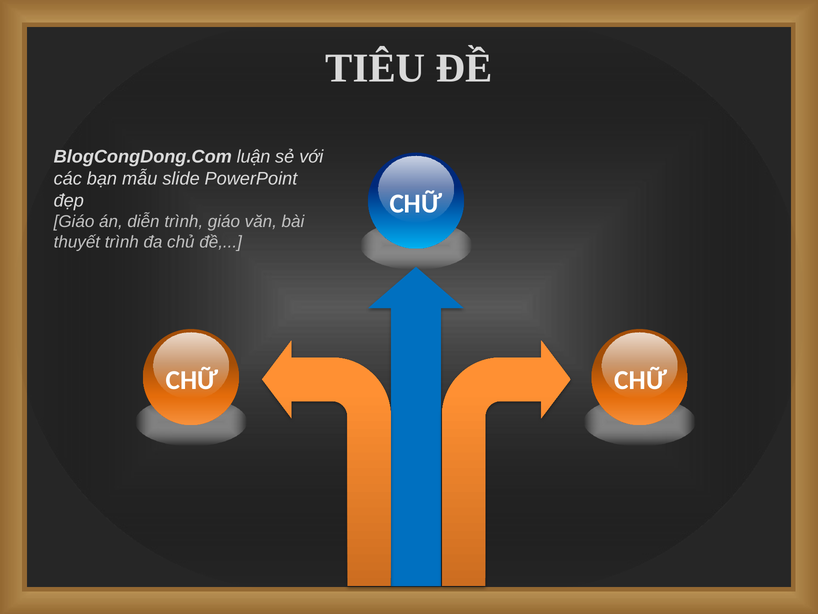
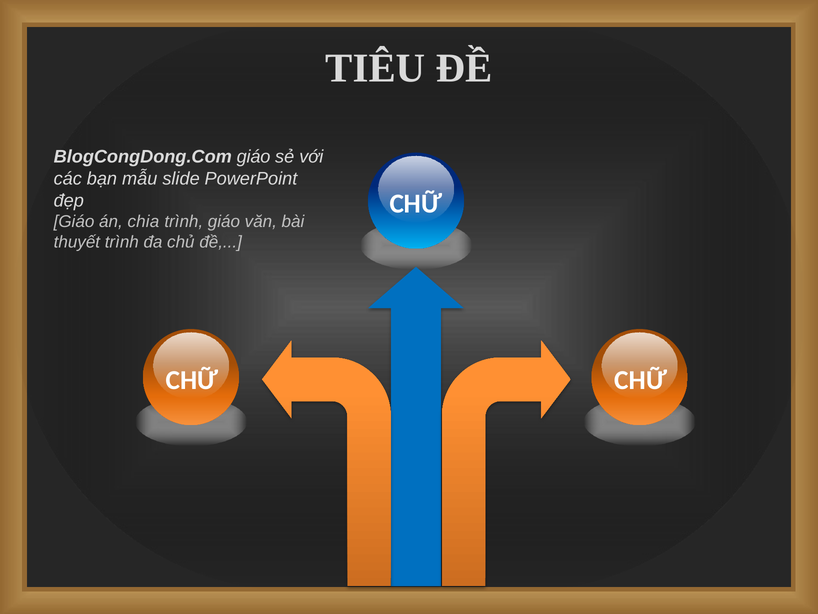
BlogCongDong.Com luận: luận -> giáo (254, 157)
diễn: diễn -> chia (143, 221)
